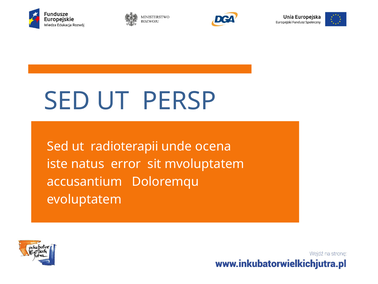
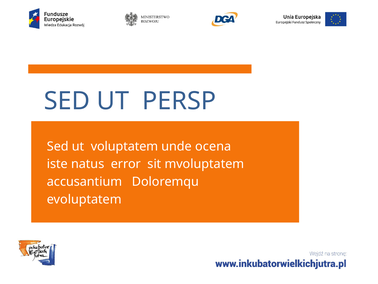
radioterapii: radioterapii -> voluptatem (124, 146)
